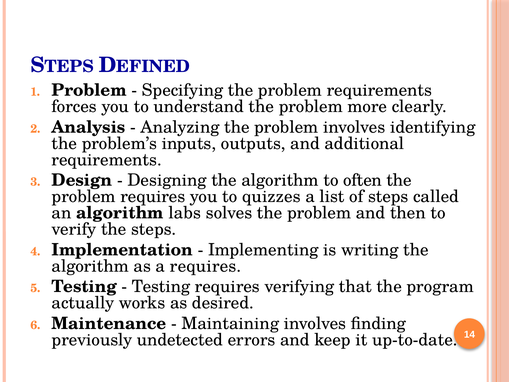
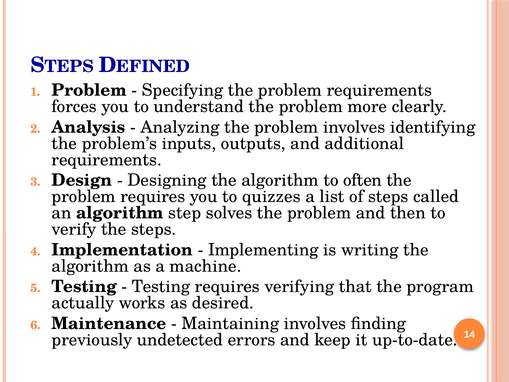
labs: labs -> step (185, 213)
a requires: requires -> machine (206, 266)
